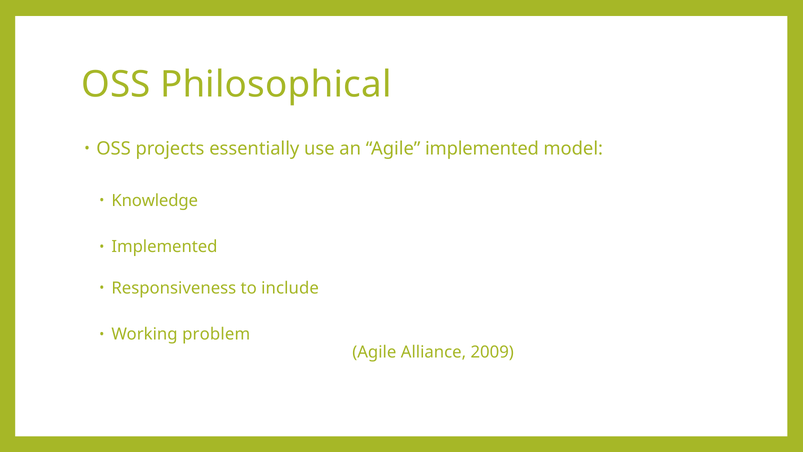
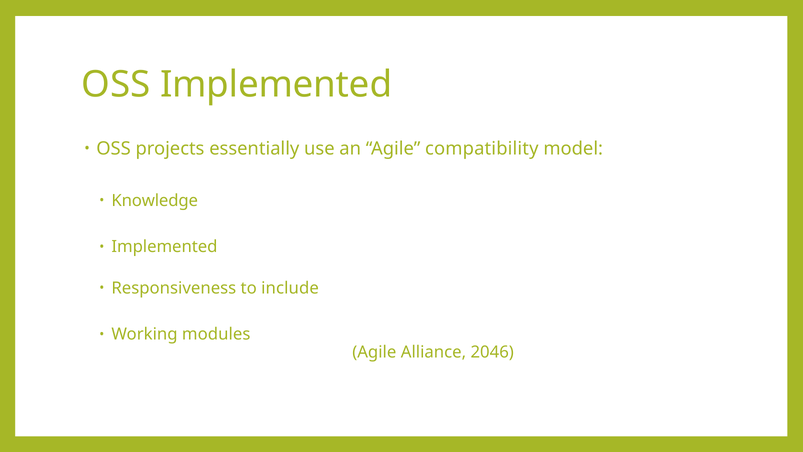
OSS Philosophical: Philosophical -> Implemented (276, 85)
Agile implemented: implemented -> compatibility (482, 148)
problem: problem -> modules (216, 334)
2009: 2009 -> 2046 (492, 352)
